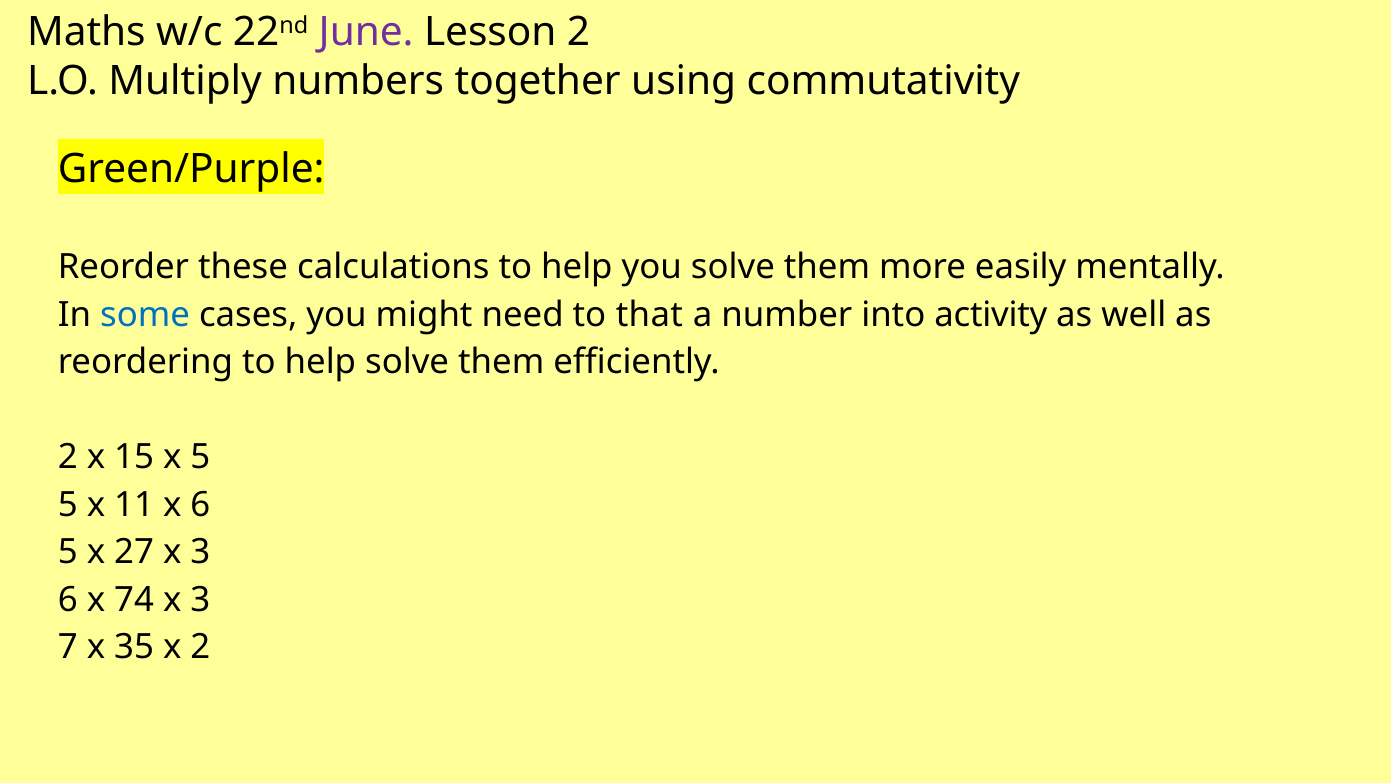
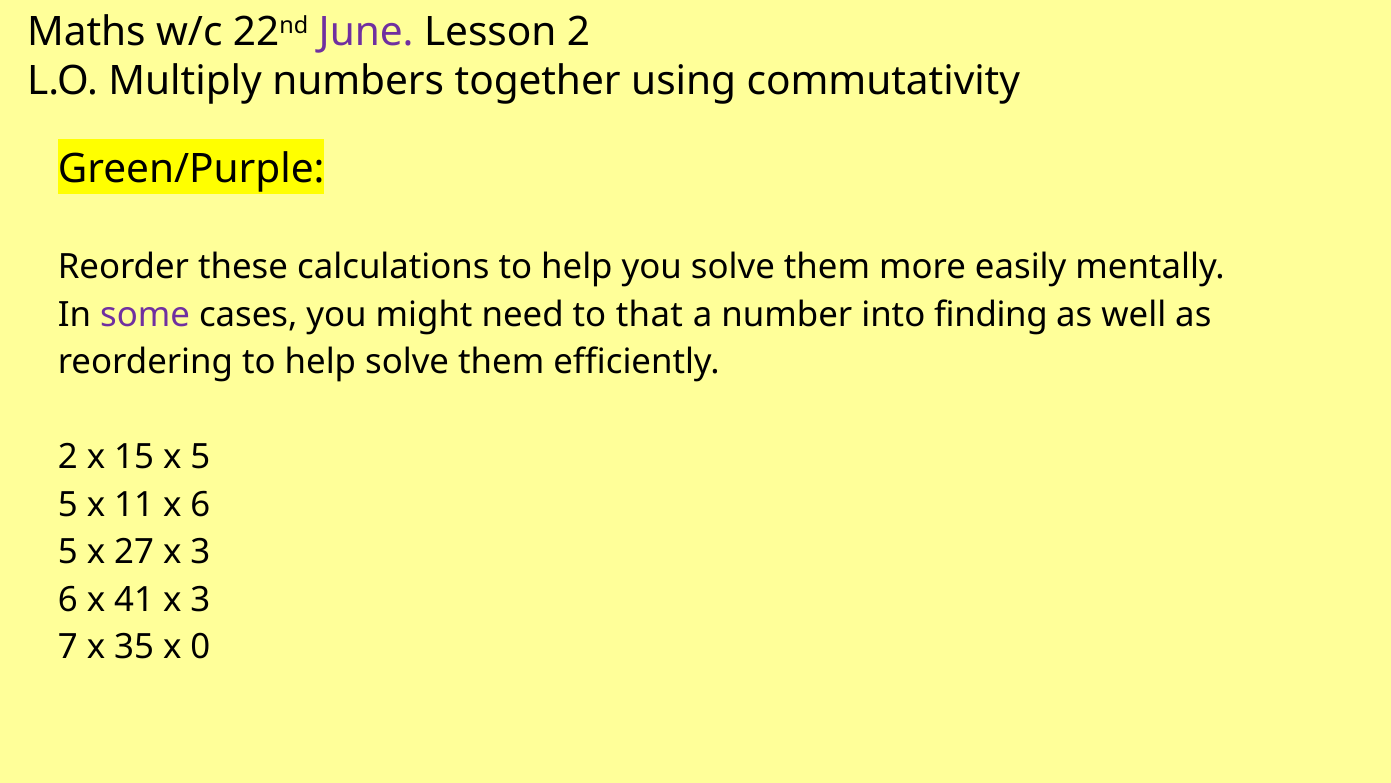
some colour: blue -> purple (145, 315)
activity: activity -> finding (991, 315)
74: 74 -> 41 (134, 599)
x 2: 2 -> 0 (200, 647)
